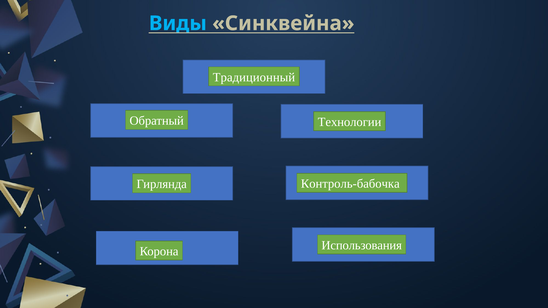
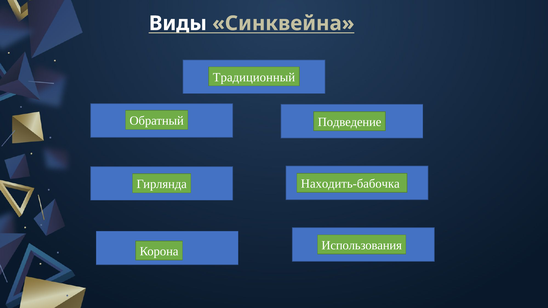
Виды colour: light blue -> white (178, 23)
Технологии: Технологии -> Подведение (350, 122)
Контроль-бабочка: Контроль-бабочка -> Находить-бабочка (350, 184)
